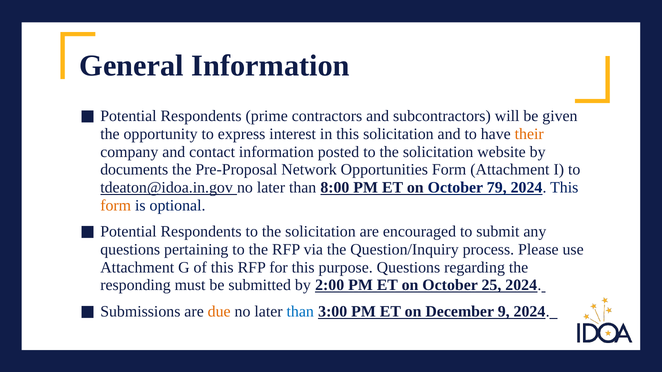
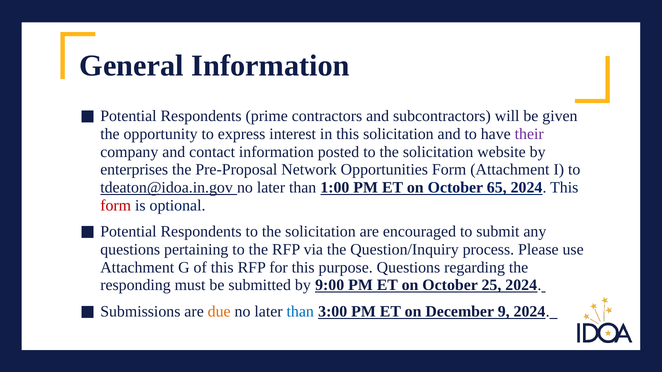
their colour: orange -> purple (529, 134)
documents: documents -> enterprises (134, 170)
8:00: 8:00 -> 1:00 (335, 188)
79: 79 -> 65 (497, 188)
form colour: orange -> red (116, 206)
2:00: 2:00 -> 9:00 (330, 285)
